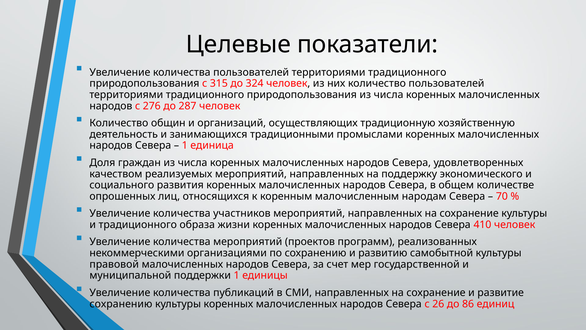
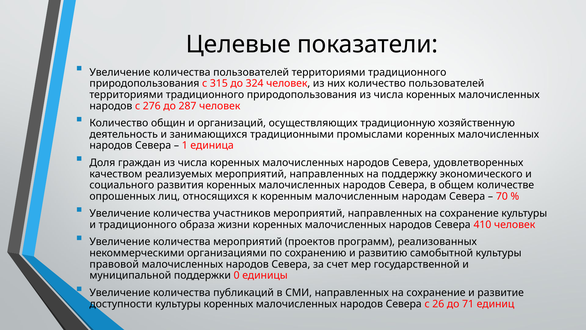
поддержки 1: 1 -> 0 (237, 275)
сохранению: сохранению -> доступности (121, 304)
86: 86 -> 71 (468, 304)
